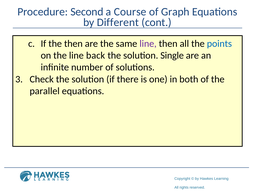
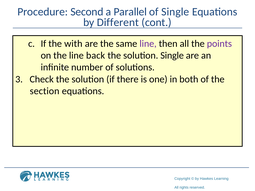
Course: Course -> Parallel (130, 12)
of Graph: Graph -> Single (175, 12)
the then: then -> with (73, 44)
points colour: blue -> purple (219, 44)
parallel: parallel -> section (45, 91)
